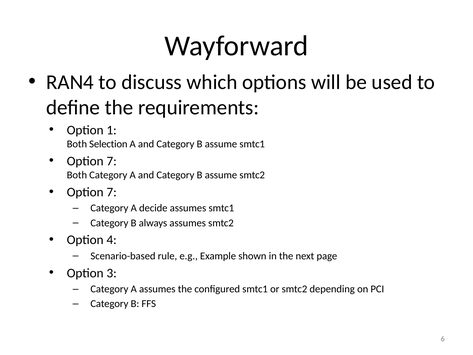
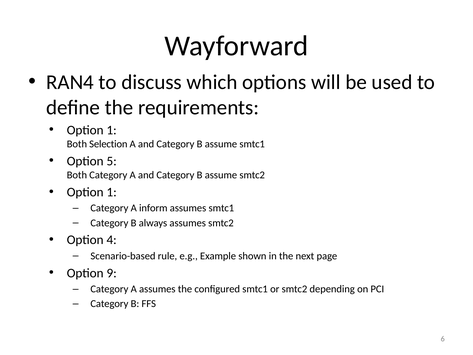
7: 7 -> 5 (112, 161)
7: 7 -> 1 (112, 192)
decide: decide -> inform (153, 208)
3: 3 -> 9 (112, 273)
